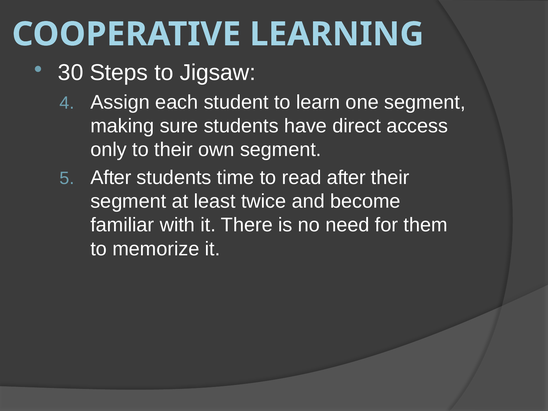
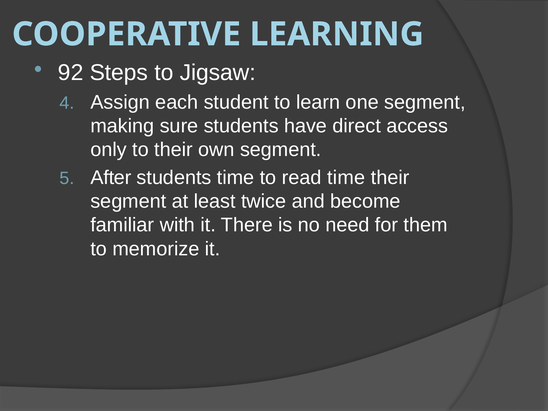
30: 30 -> 92 (71, 73)
read after: after -> time (346, 177)
